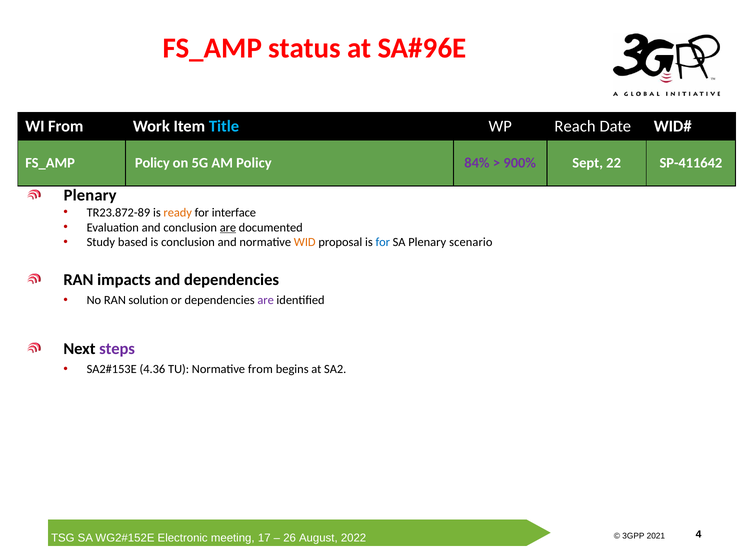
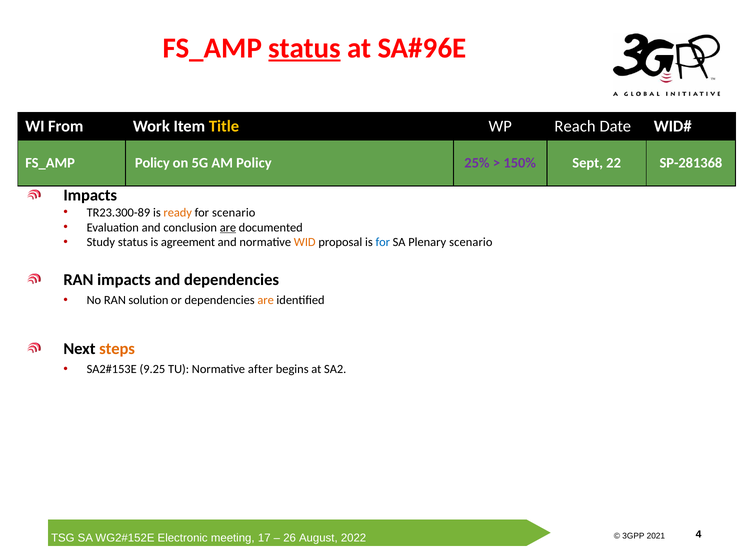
status underline: none -> present (305, 48)
Title colour: light blue -> yellow (224, 126)
84%: 84% -> 25% (477, 163)
900%: 900% -> 150% (520, 163)
SP-411642: SP-411642 -> SP-281368 (691, 163)
Plenary: Plenary -> Impacts (90, 195)
TR23.872-89: TR23.872-89 -> TR23.300-89 (118, 212)
for interface: interface -> scenario (234, 212)
Study based: based -> status (133, 242)
is conclusion: conclusion -> agreement (188, 242)
are colour: purple -> orange (266, 300)
steps colour: purple -> orange (117, 349)
4.36: 4.36 -> 9.25 (152, 369)
Normative from: from -> after (260, 369)
